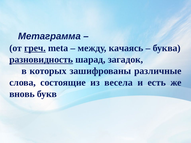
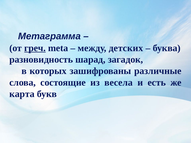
качаясь: качаясь -> детских (126, 48)
разновидность underline: present -> none (41, 60)
вновь: вновь -> карта (22, 94)
